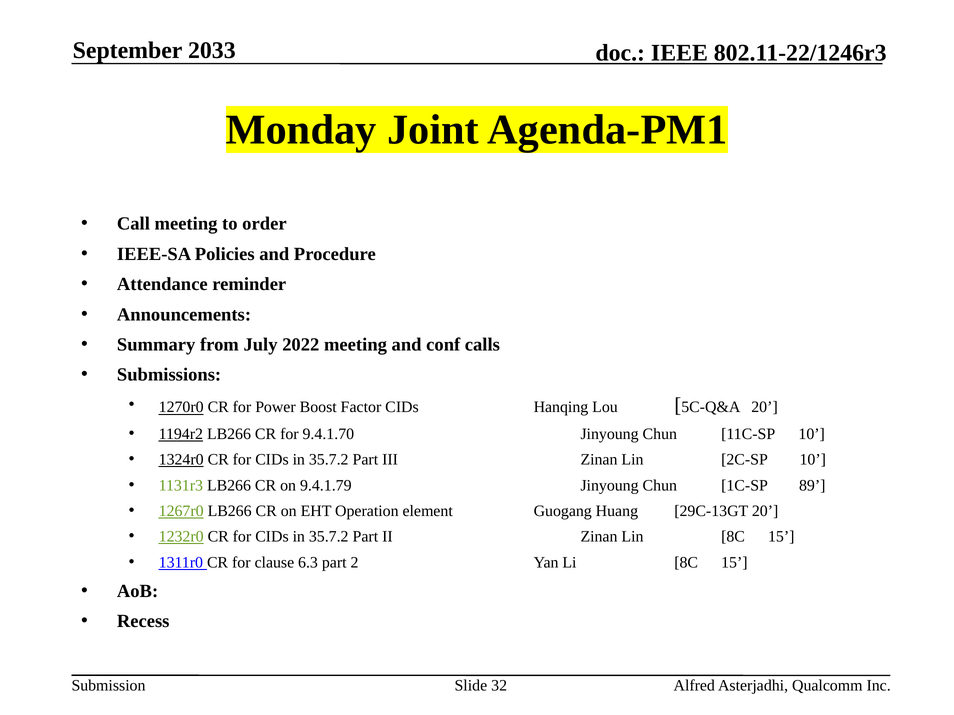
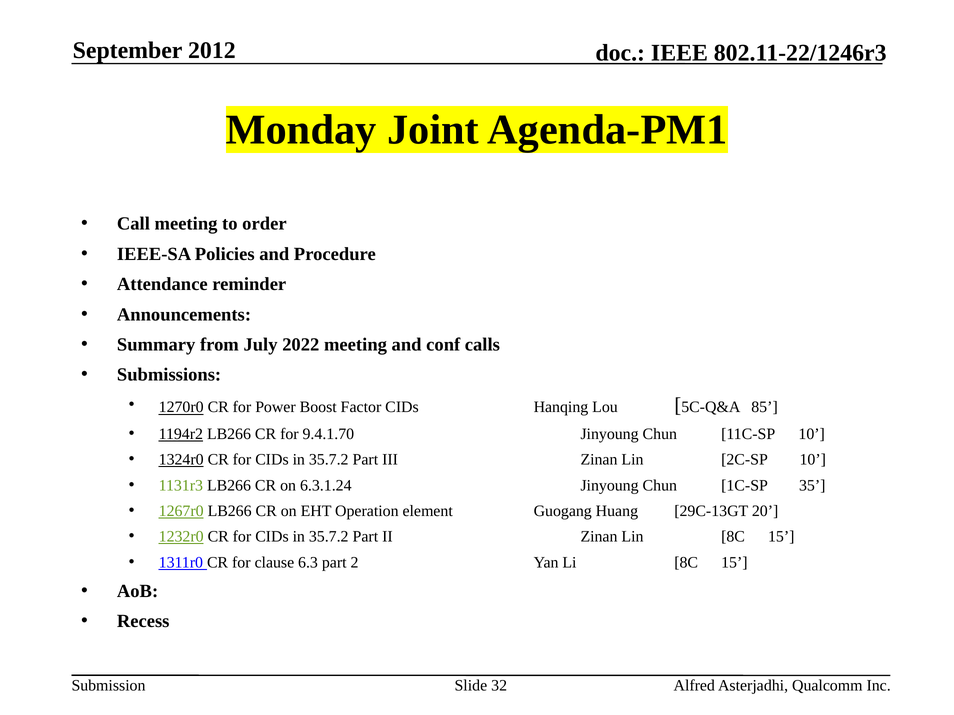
2033: 2033 -> 2012 (212, 51)
5C-Q&A 20: 20 -> 85 (765, 407)
9.4.1.79: 9.4.1.79 -> 6.3.1.24 (326, 486)
89: 89 -> 35 (812, 486)
